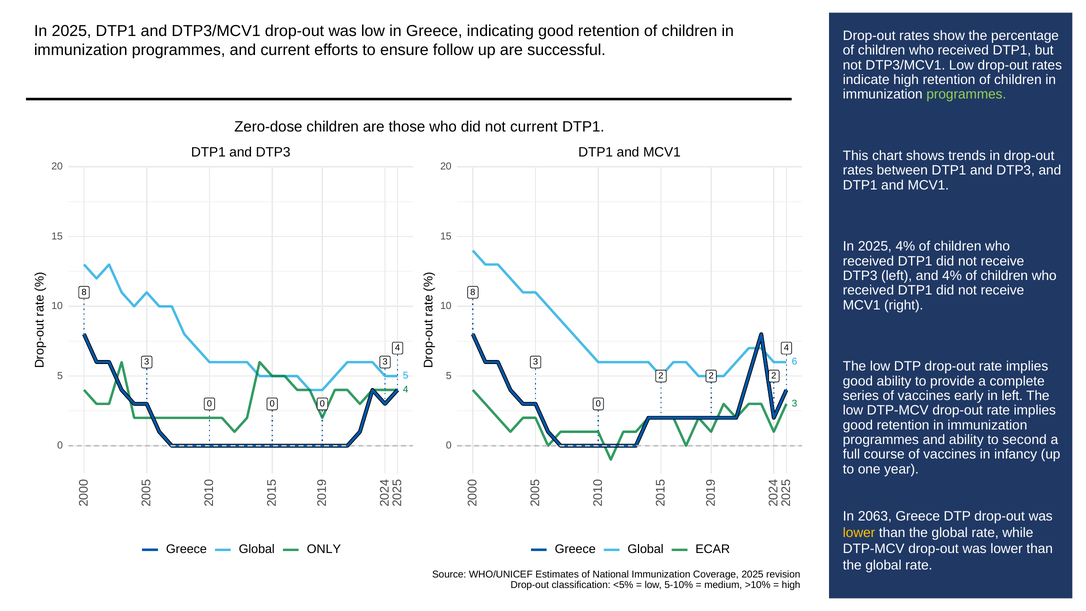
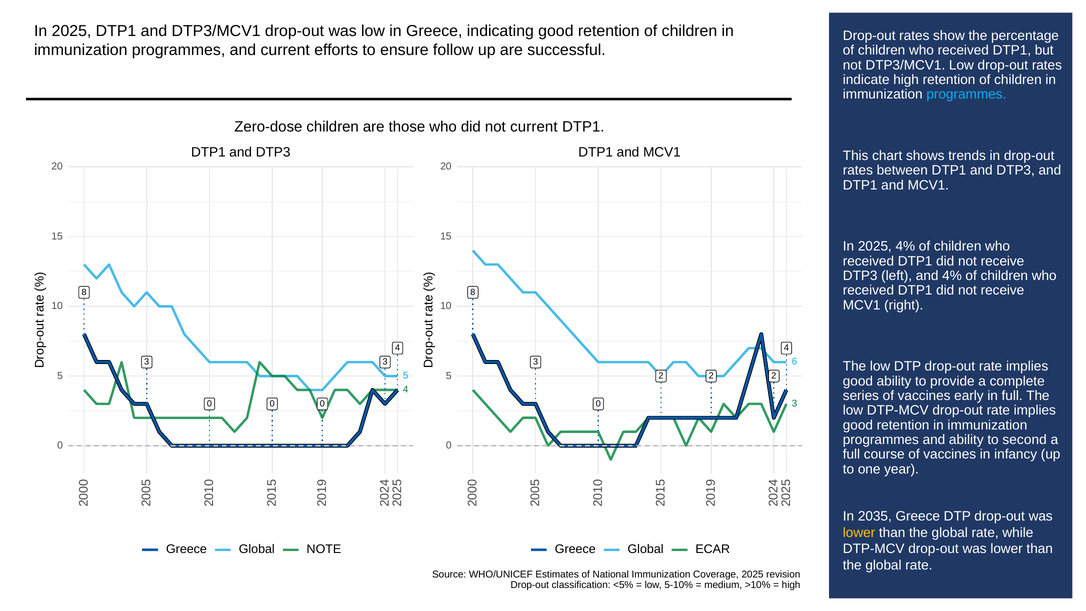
programmes colour: light green -> light blue (966, 94)
in left: left -> full (1012, 396)
2063: 2063 -> 2035 (875, 516)
ONLY: ONLY -> NOTE (324, 549)
